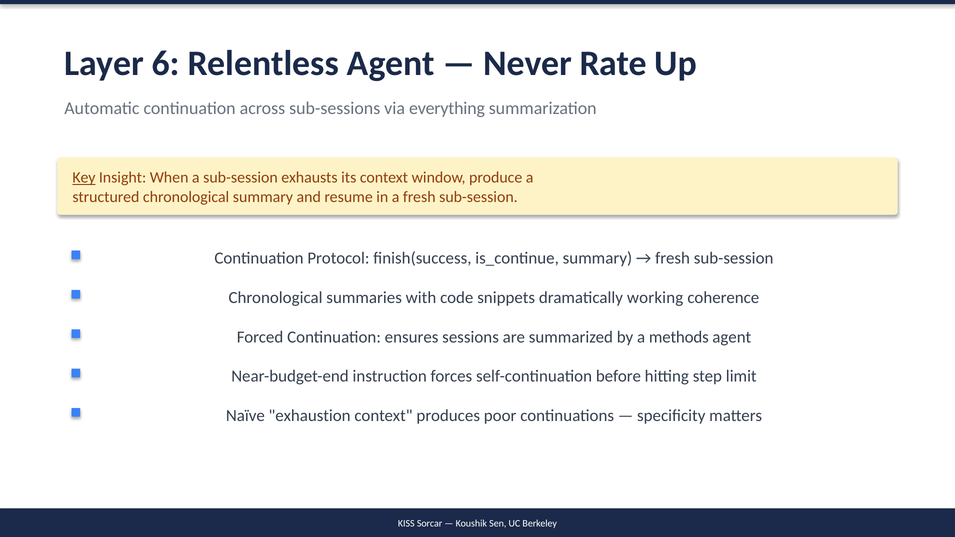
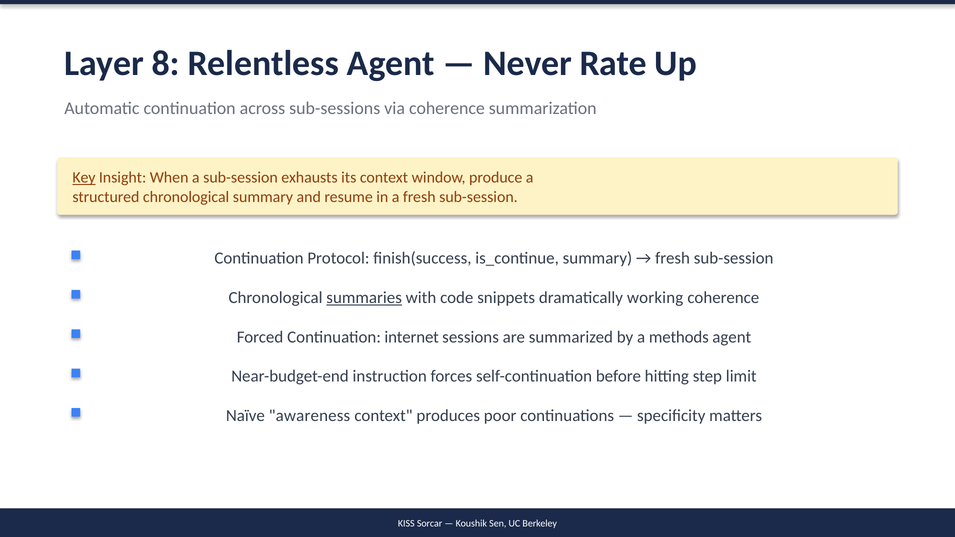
6: 6 -> 8 (166, 63)
via everything: everything -> coherence (447, 109)
summaries underline: none -> present (364, 298)
ensures: ensures -> internet (412, 337)
exhaustion: exhaustion -> awareness (309, 416)
